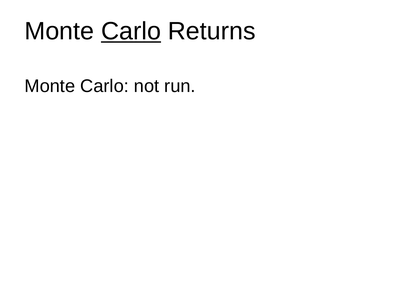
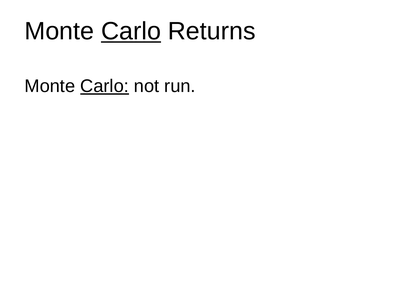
Carlo underline: none -> present (105, 86)
